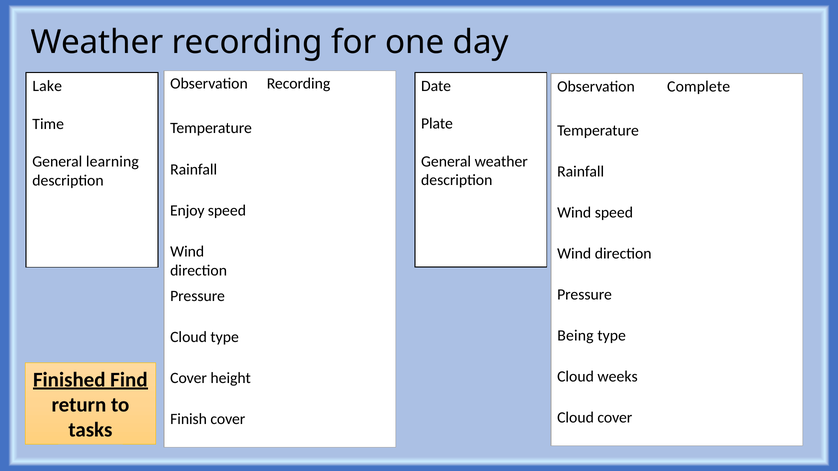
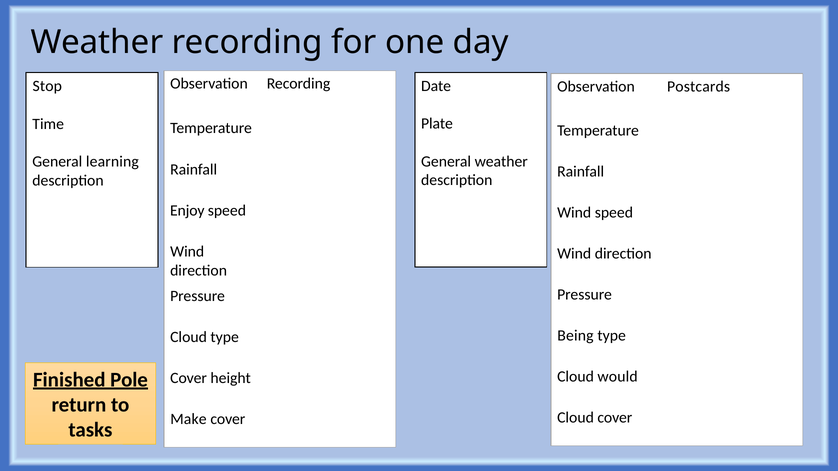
Lake: Lake -> Stop (47, 86)
Complete: Complete -> Postcards (699, 86)
weeks: weeks -> would (618, 377)
Find: Find -> Pole (129, 380)
Finish: Finish -> Make (188, 419)
